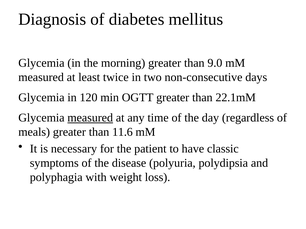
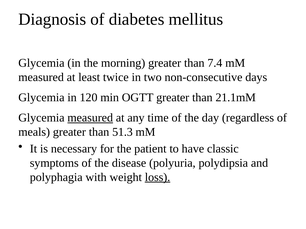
9.0: 9.0 -> 7.4 (215, 63)
22.1mM: 22.1mM -> 21.1mM (236, 98)
11.6: 11.6 -> 51.3 (122, 132)
loss underline: none -> present (158, 178)
